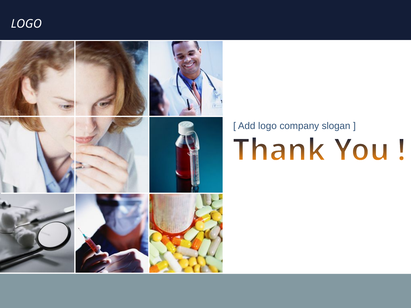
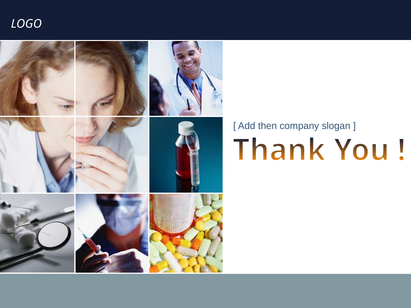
Add logo: logo -> then (268, 126)
